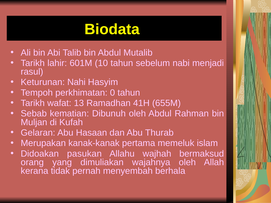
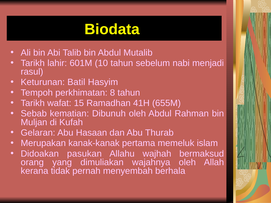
Nahi: Nahi -> Batil (76, 82)
0: 0 -> 8 (113, 93)
13: 13 -> 15 (79, 103)
